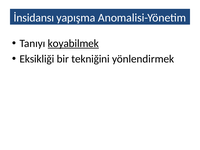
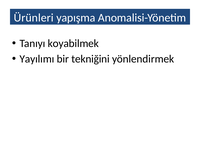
İnsidansı: İnsidansı -> Ürünleri (34, 18)
koyabilmek underline: present -> none (73, 43)
Eksikliği: Eksikliği -> Yayılımı (37, 59)
